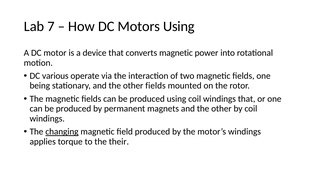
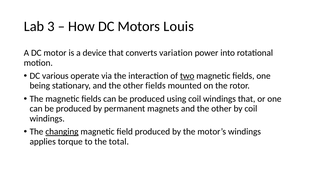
7: 7 -> 3 (51, 26)
Motors Using: Using -> Louis (179, 26)
converts magnetic: magnetic -> variation (176, 53)
two underline: none -> present (187, 76)
their: their -> total (119, 141)
